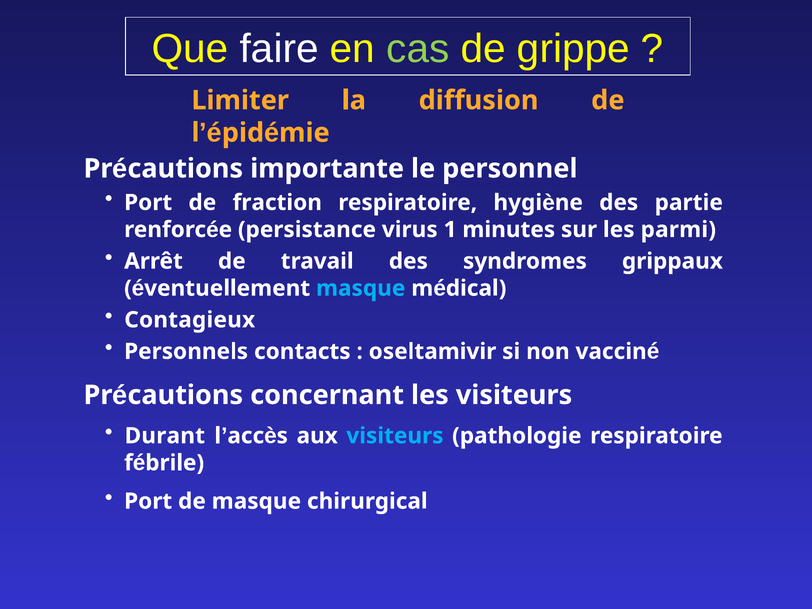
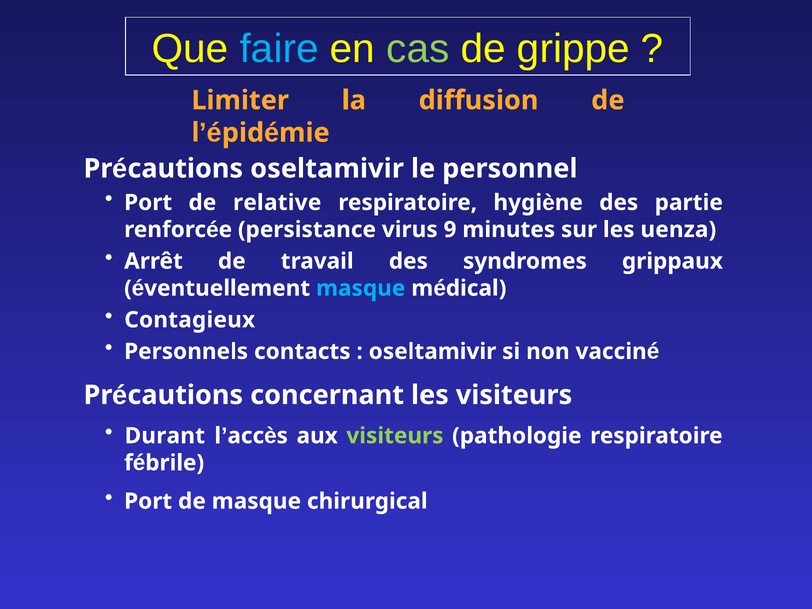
faire colour: white -> light blue (279, 49)
importante: importante -> oseltamivir (327, 169)
fraction: fraction -> relative (277, 203)
1: 1 -> 9 (450, 230)
parmi: parmi -> uenza (678, 230)
visiteurs colour: light blue -> light green (395, 436)
